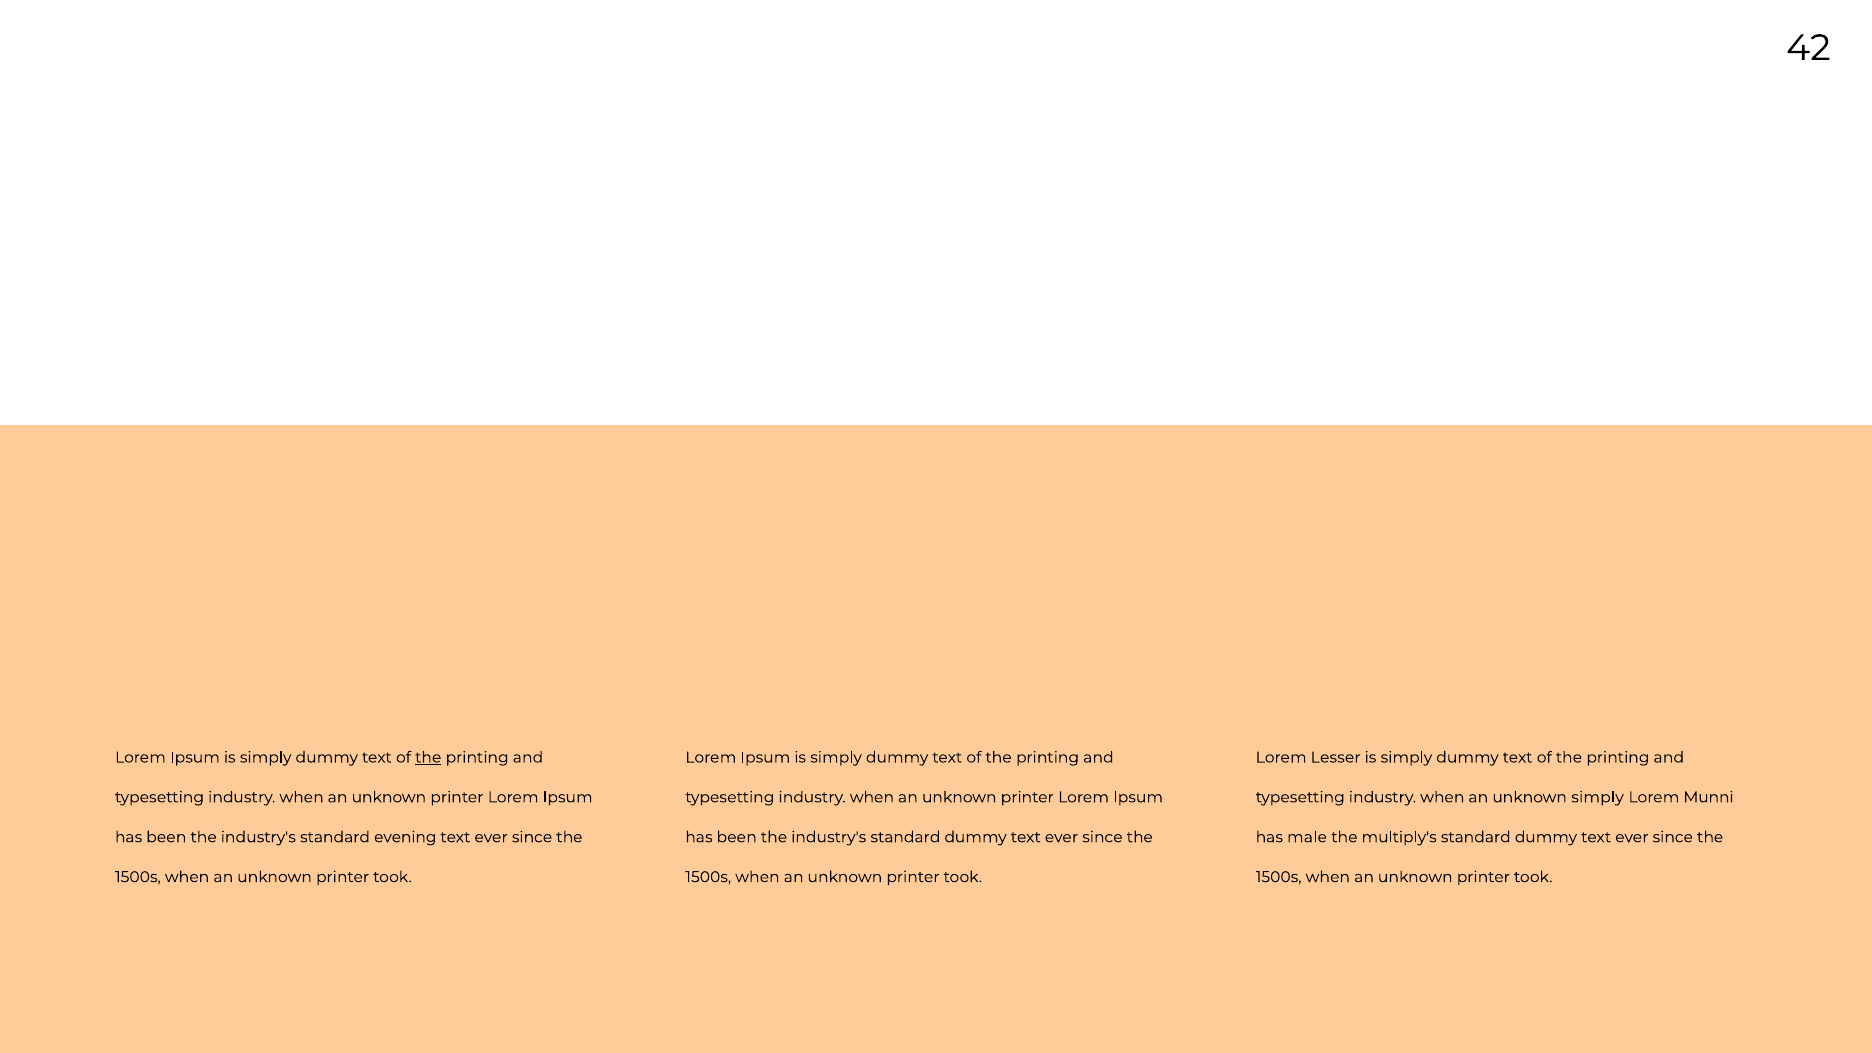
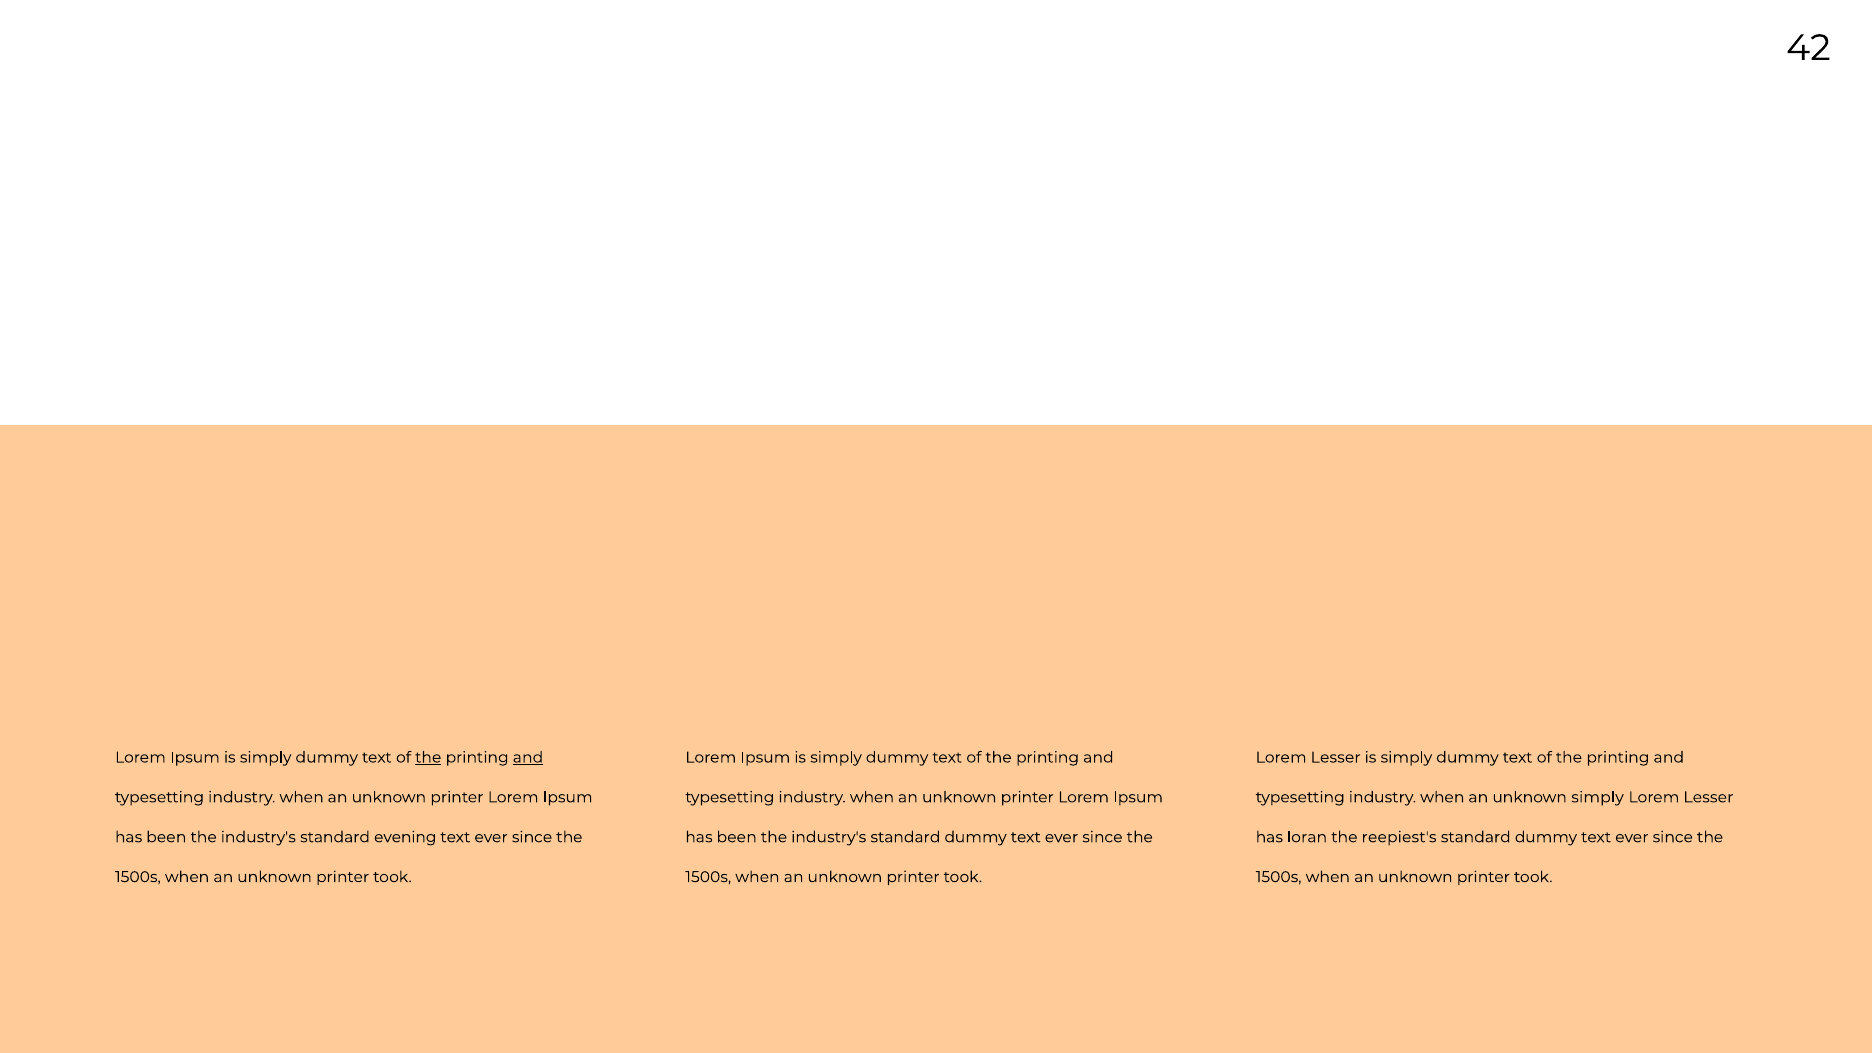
and underline: none -> present (528, 757)
Munni: Munni -> Lesser (1708, 797)
male: male -> loran (1307, 837)
multiply's: multiply's -> reepiest's (1399, 837)
